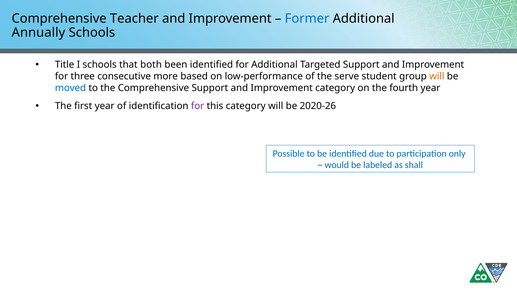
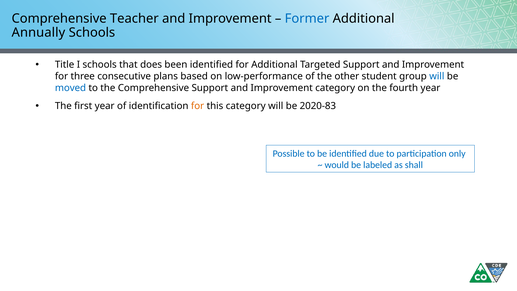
both: both -> does (151, 65)
more: more -> plans (166, 76)
serve: serve -> other (347, 76)
will colour: orange -> blue (437, 76)
for colour: purple -> orange (198, 106)
2020-26: 2020-26 -> 2020-83 (318, 106)
